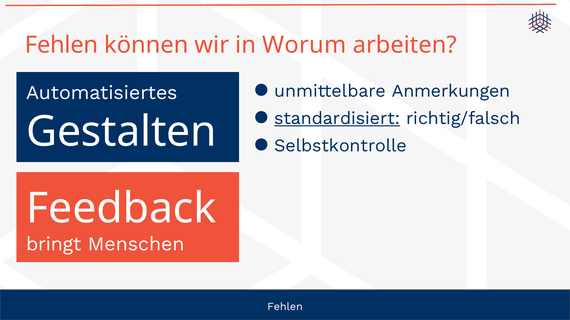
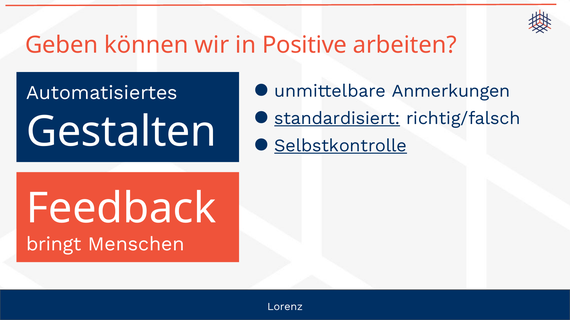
Fehlen: Fehlen -> Geben (62, 45)
Worum: Worum -> Positive (305, 45)
Selbstkontrolle underline: none -> present (341, 146)
Fehlen: Fehlen -> Lorenz (285, 307)
